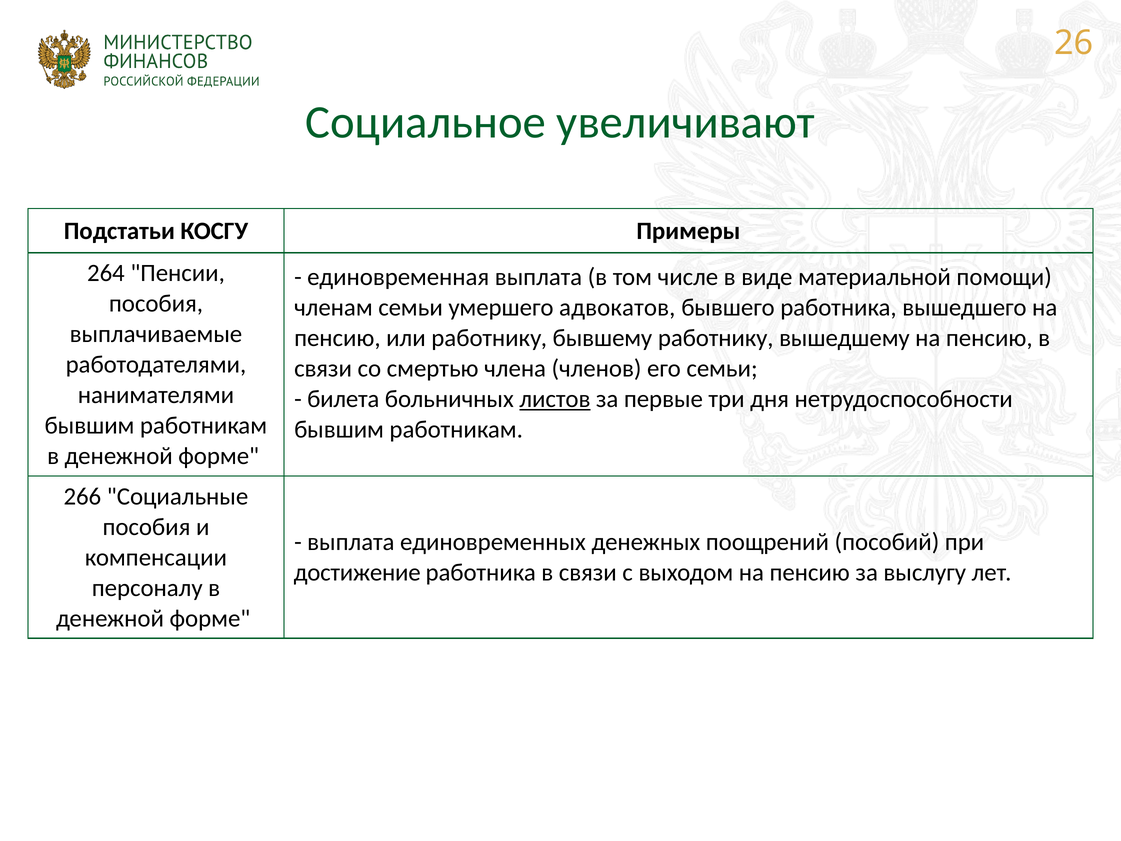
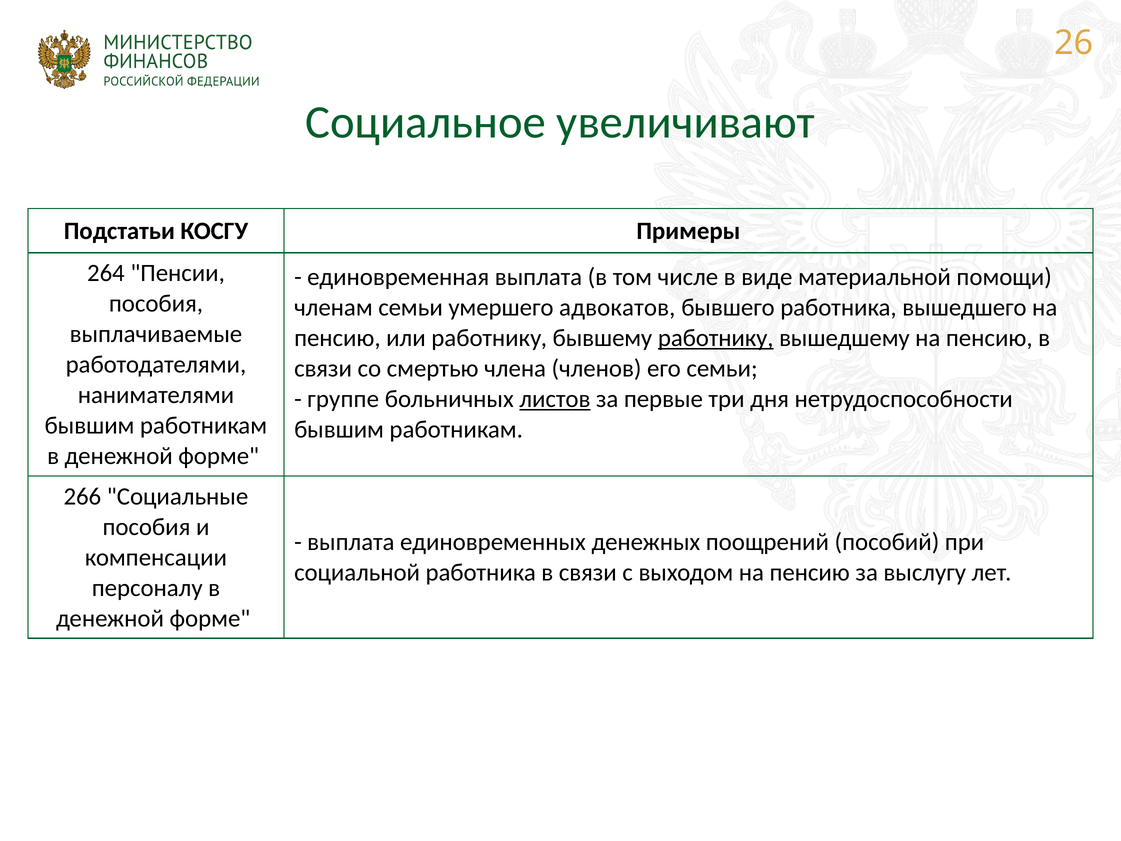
работнику underline: none -> present (716, 338)
билета: билета -> группе (343, 399)
достижение: достижение -> социальной (357, 573)
